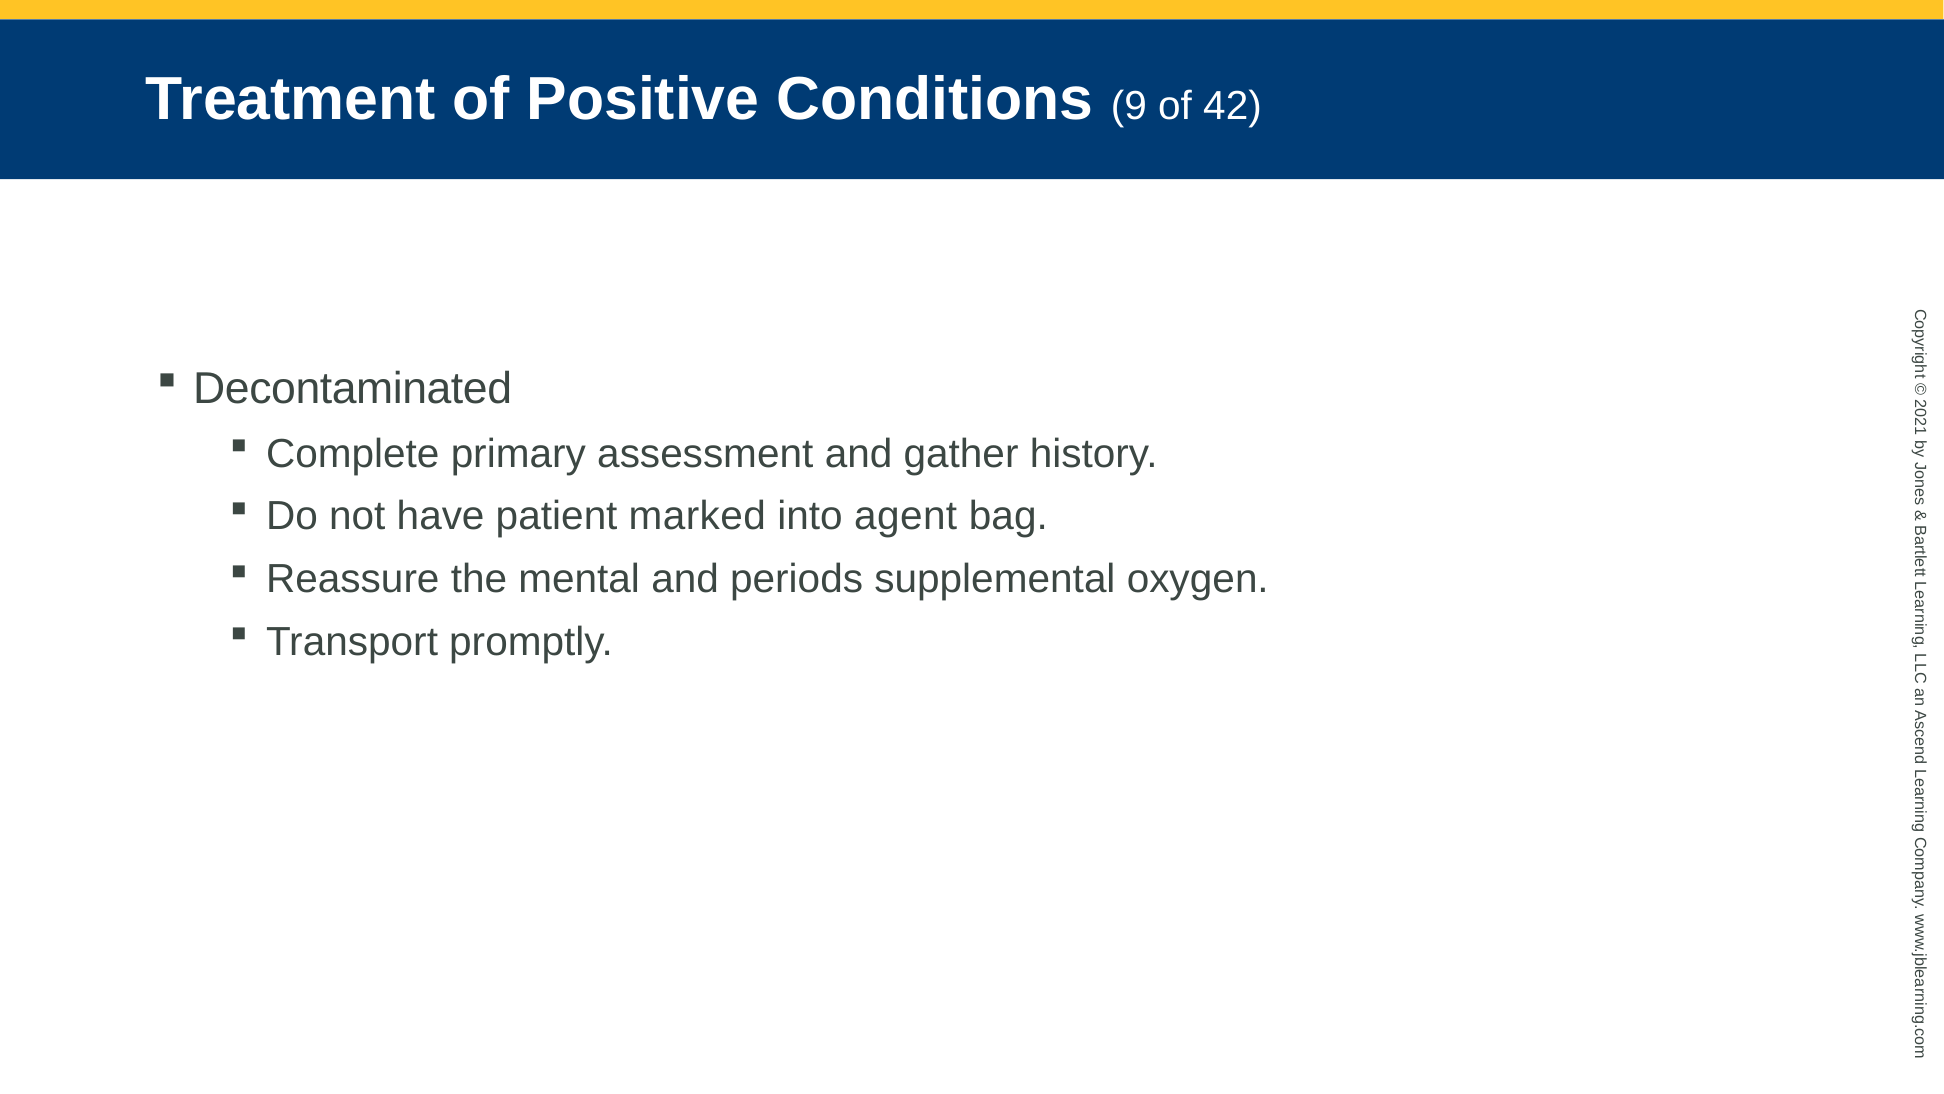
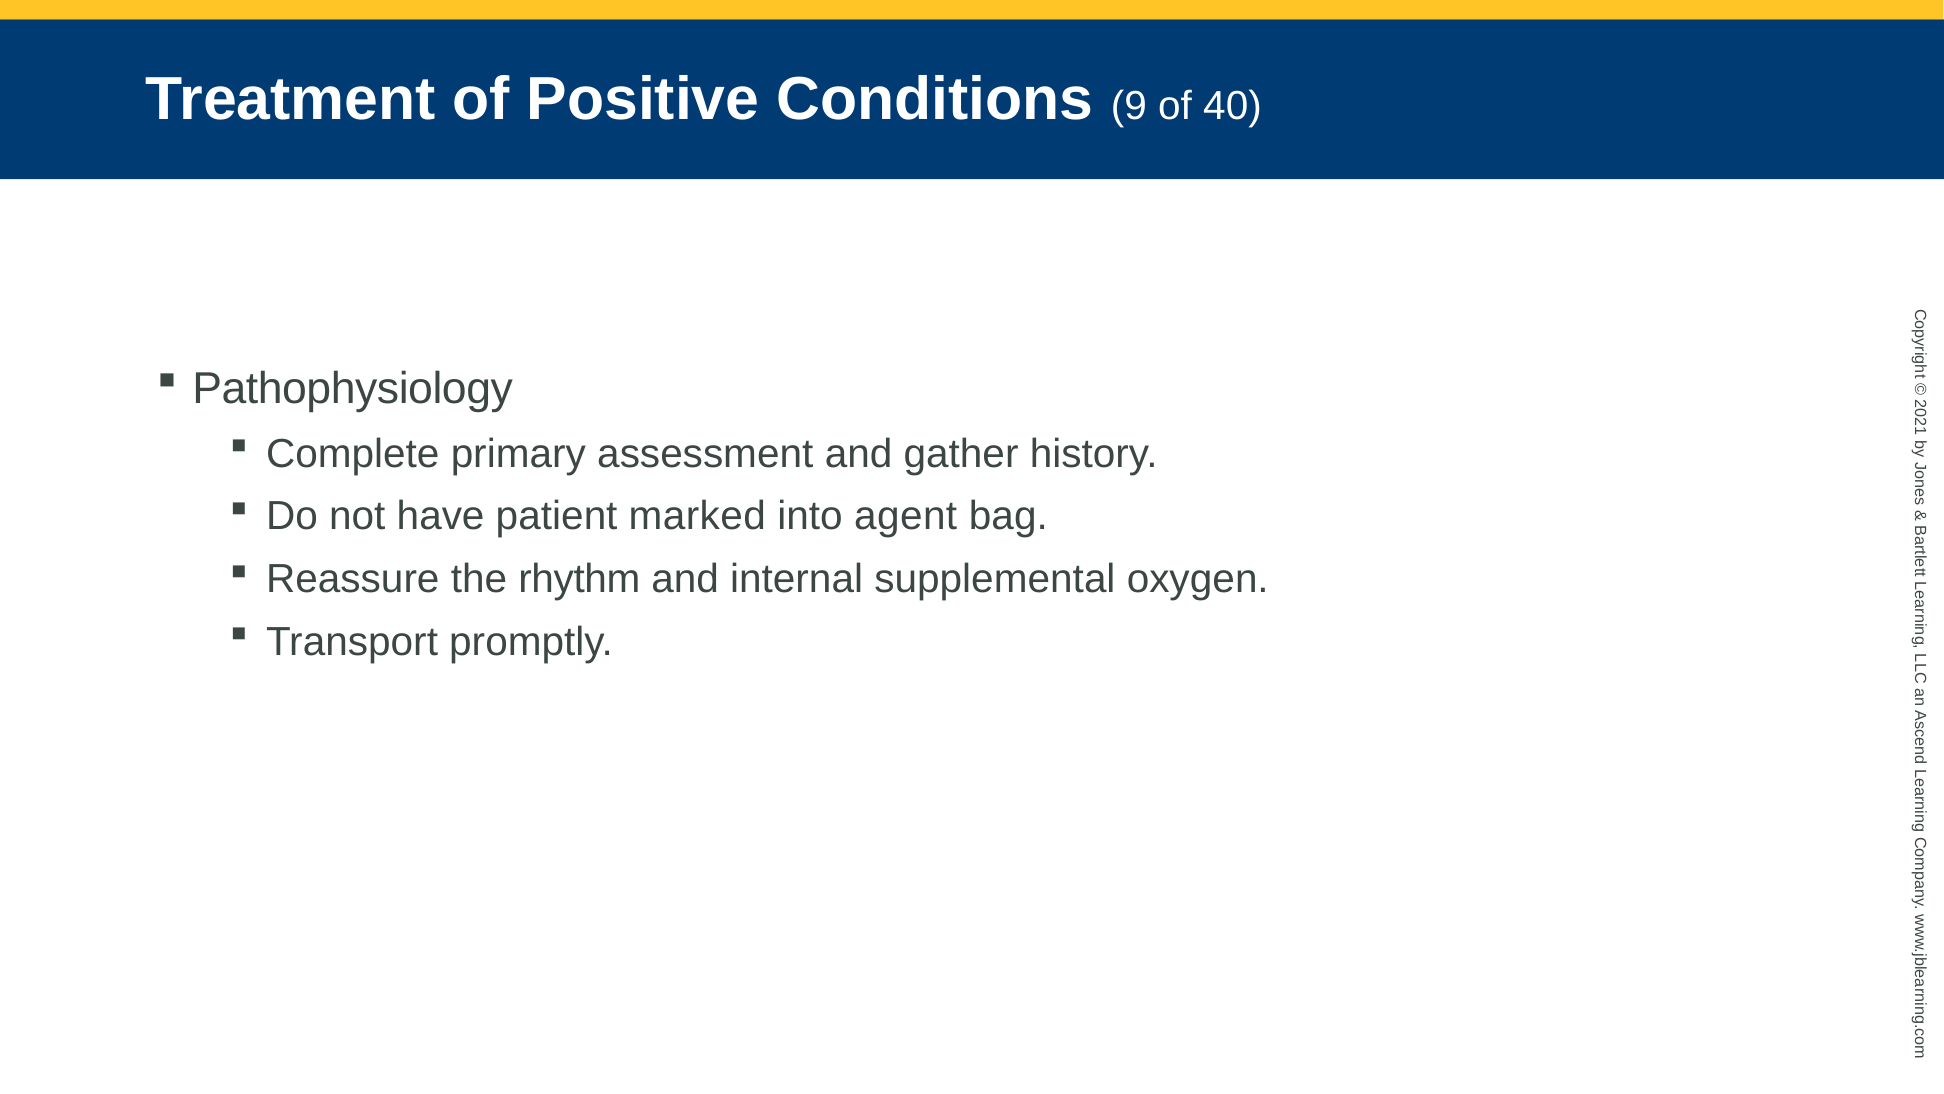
42: 42 -> 40 (1233, 107)
Decontaminated: Decontaminated -> Pathophysiology (353, 388)
mental: mental -> rhythm (579, 579)
periods: periods -> internal (797, 579)
